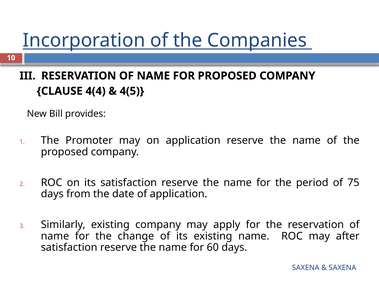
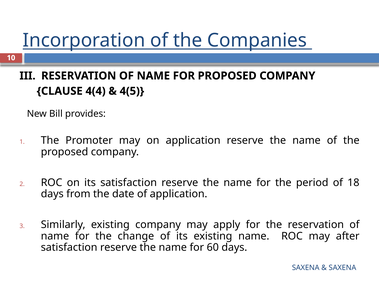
75: 75 -> 18 (353, 182)
